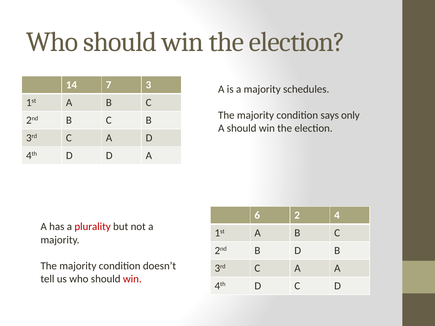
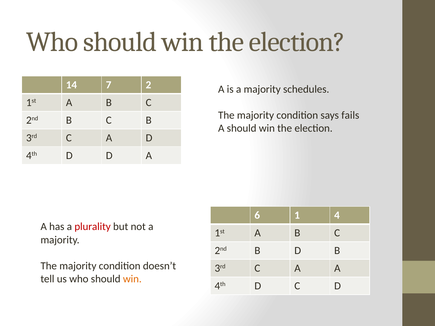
3: 3 -> 2 (148, 85)
only: only -> fails (350, 115)
2: 2 -> 1 (297, 216)
win colour: red -> orange (132, 279)
